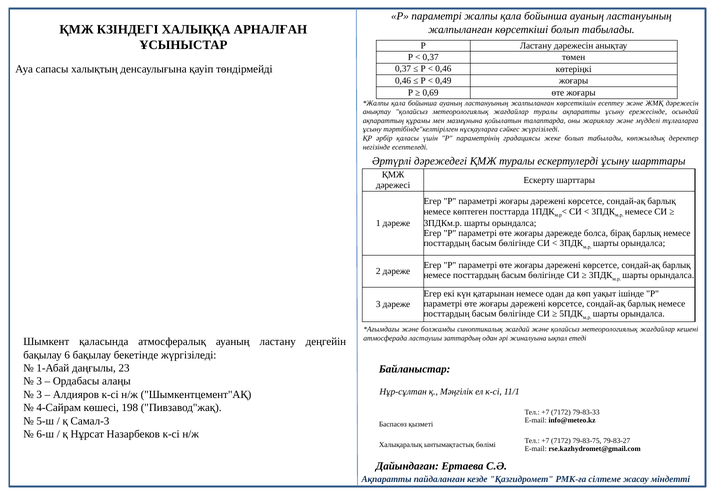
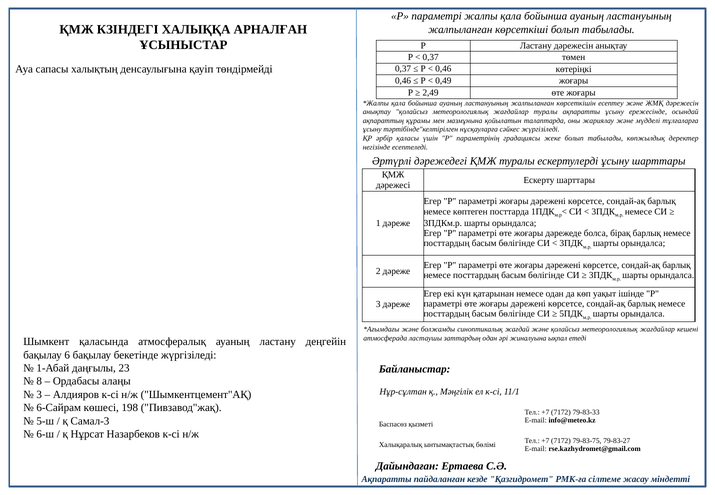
0,69: 0,69 -> 2,49 (431, 92)
3: 3 -> 8 (39, 381)
4-Сайрам: 4-Сайрам -> 6-Сайрам (59, 408)
